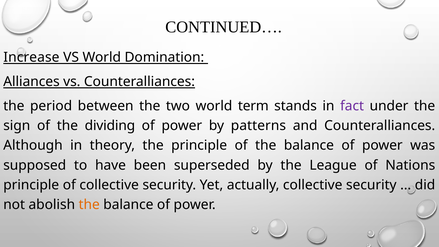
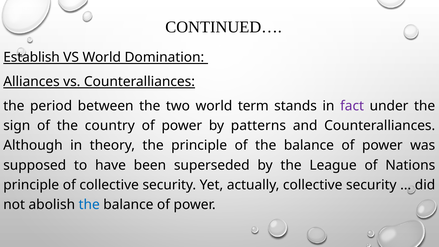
Increase: Increase -> Establish (32, 57)
dividing: dividing -> country (110, 126)
the colour: orange -> blue (89, 205)
